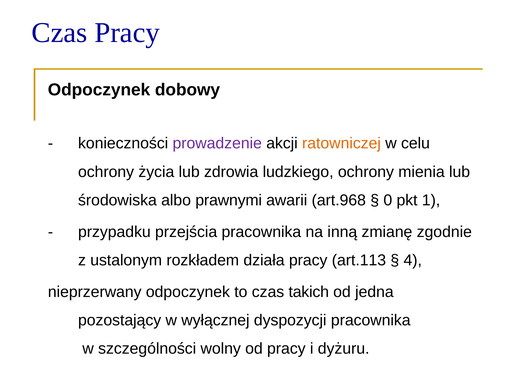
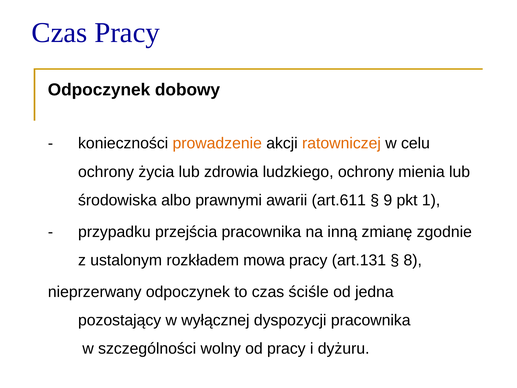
prowadzenie colour: purple -> orange (217, 143)
art.968: art.968 -> art.611 (339, 200)
0: 0 -> 9 (388, 200)
działa: działa -> mowa (264, 260)
art.113: art.113 -> art.131 (359, 260)
4: 4 -> 8 (413, 260)
takich: takich -> ściśle (309, 292)
